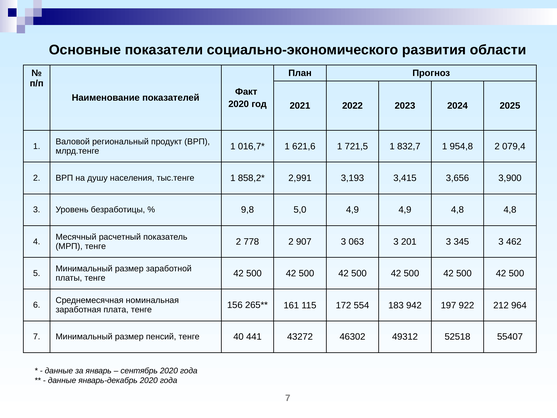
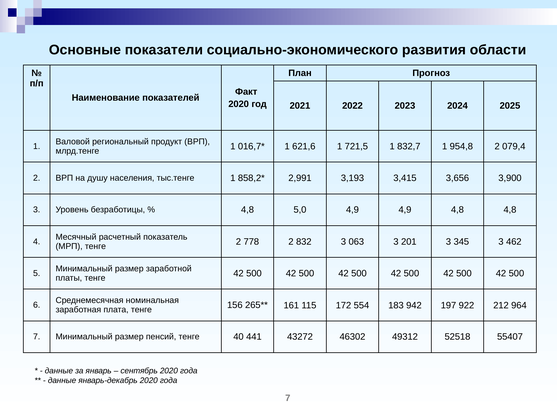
9,8: 9,8 -> 4,8 (247, 210)
907: 907 -> 832 (304, 241)
